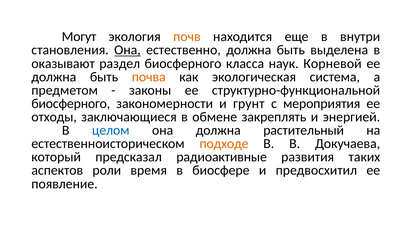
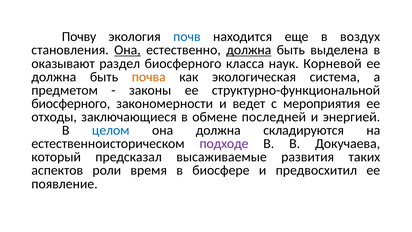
Могут: Могут -> Почву (79, 37)
почв colour: orange -> blue (187, 37)
внутри: внутри -> воздух (360, 37)
должна underline: none -> present (249, 50)
грунт: грунт -> ведет (249, 103)
закреплять: закреплять -> последней (274, 117)
растительный: растительный -> складируются (304, 130)
подходе colour: orange -> purple (224, 144)
радиоактивные: радиоактивные -> высаживаемые (222, 157)
